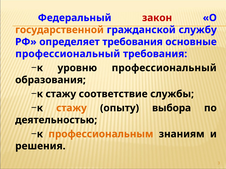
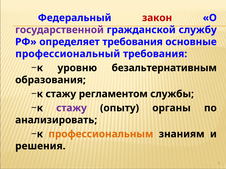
государственной colour: orange -> purple (59, 30)
уровню профессиональный: профессиональный -> безальтернативным (164, 68)
соответствие: соответствие -> регламентом (113, 94)
стажу colour: orange -> purple (72, 108)
выбора: выбора -> органы (172, 108)
деятельностью: деятельностью -> анализировать (56, 120)
